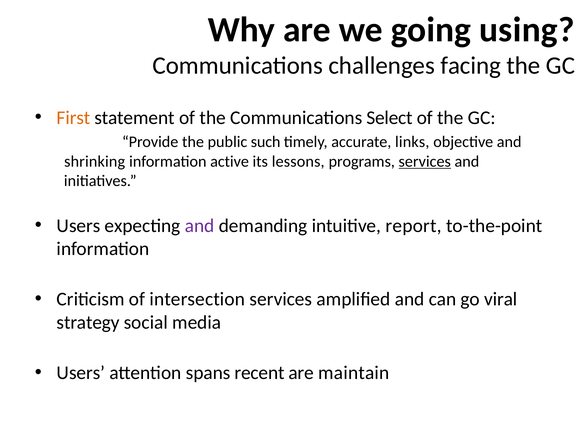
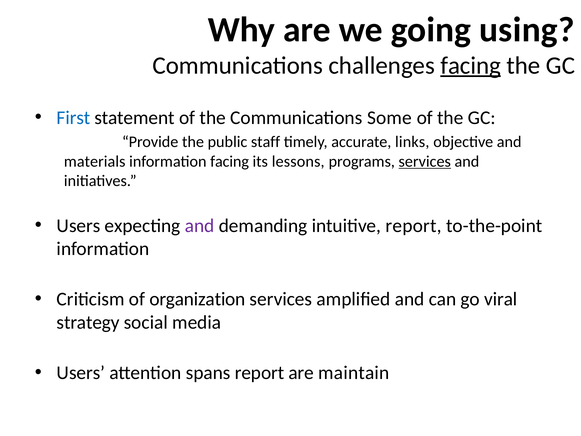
facing underline: none -> present (471, 65)
First colour: orange -> blue (73, 118)
Select: Select -> Some (389, 118)
such: such -> staff (266, 142)
shrinking: shrinking -> materials (95, 161)
information active: active -> facing (230, 161)
intersection: intersection -> organization (197, 299)
spans recent: recent -> report (260, 373)
